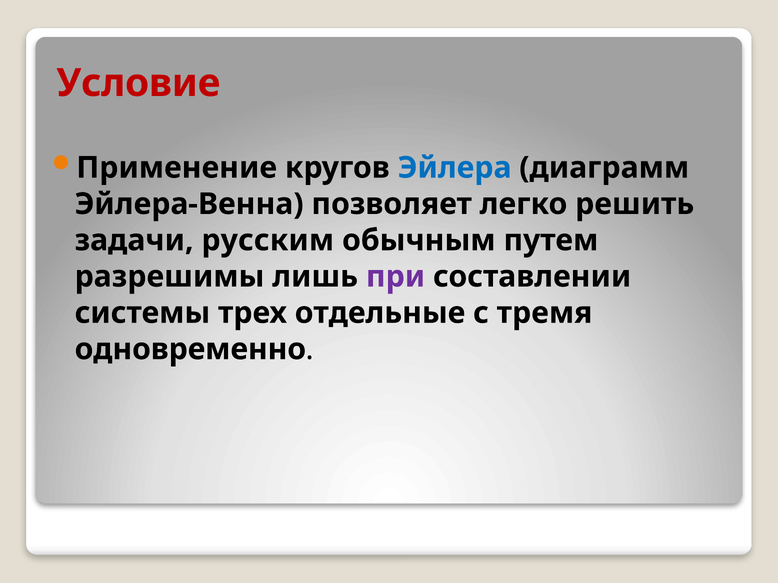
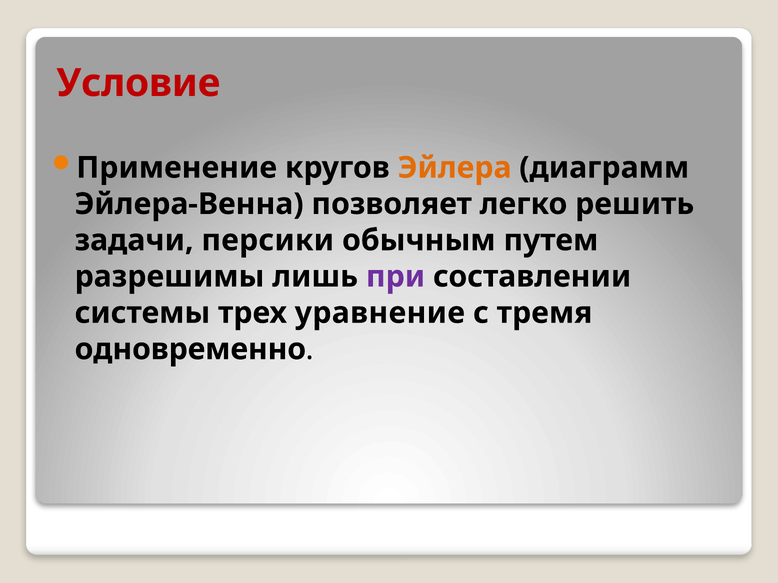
Эйлера colour: blue -> orange (455, 168)
русским: русским -> персики (268, 241)
отдельные: отдельные -> уравнение (380, 313)
